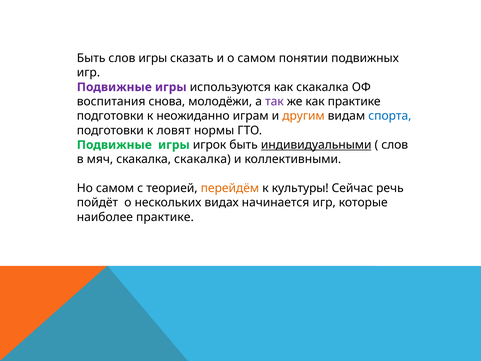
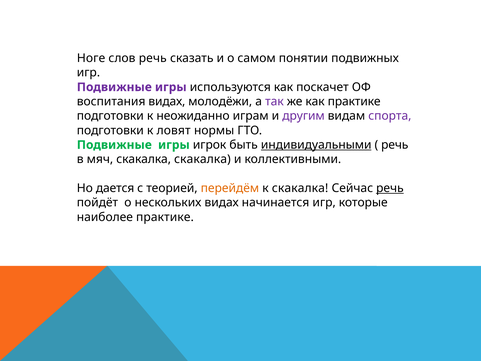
Быть: Быть -> Ноге (91, 58)
слов игры: игры -> речь (153, 58)
как скакалка: скакалка -> поскачет (322, 87)
воспитания снова: снова -> видах (167, 101)
другим colour: orange -> purple (303, 116)
спорта colour: blue -> purple (390, 116)
слов: слов -> речь (395, 145)
Но самом: самом -> дается (115, 188)
к культуры: культуры -> скакалка (300, 188)
речь underline: none -> present (390, 188)
